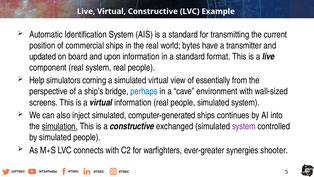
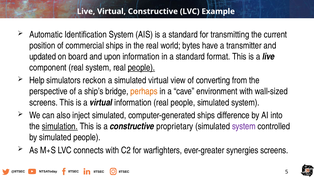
people underline: none -> present (141, 67)
coming: coming -> reckon (94, 80)
essentially: essentially -> converting (213, 80)
perhaps colour: blue -> orange (144, 91)
continues: continues -> difference (233, 115)
exchanged: exchanged -> proprietary (175, 126)
synergies shooter: shooter -> screens (274, 150)
